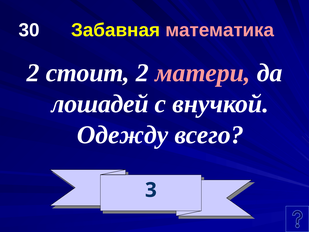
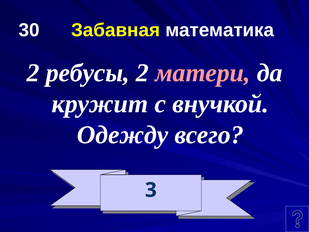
математика colour: pink -> white (220, 30)
стоит: стоит -> ребусы (88, 73)
лошадей: лошадей -> кружит (100, 104)
